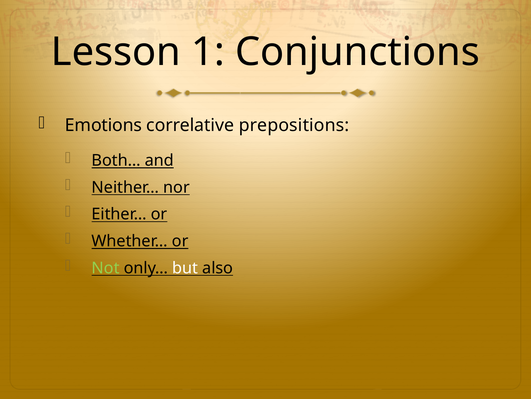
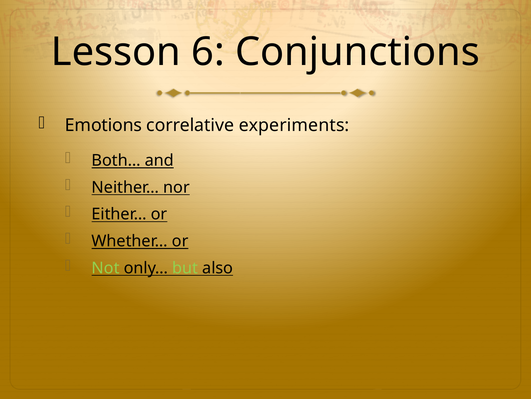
1: 1 -> 6 (208, 52)
prepositions: prepositions -> experiments (294, 125)
but colour: white -> light green (185, 268)
